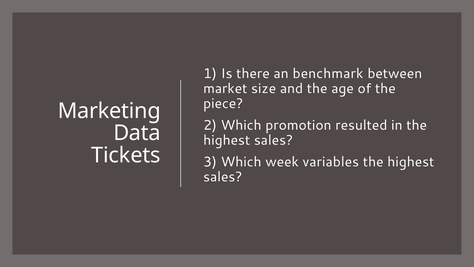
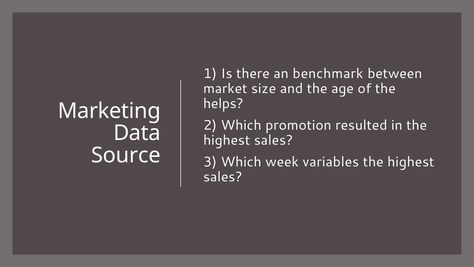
piece: piece -> helps (223, 103)
Tickets: Tickets -> Source (126, 155)
